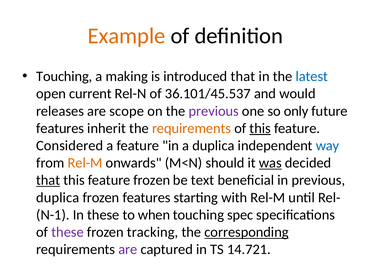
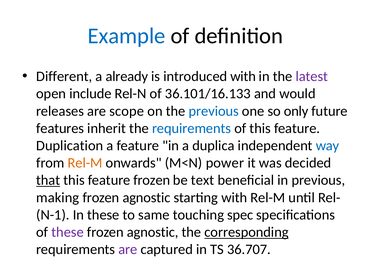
Example colour: orange -> blue (127, 36)
Touching: Touching -> Different (64, 76)
making: making -> already (127, 76)
introduced that: that -> with (243, 76)
latest colour: blue -> purple (312, 76)
current: current -> include (90, 94)
36.101/45.537: 36.101/45.537 -> 36.101/16.133 (208, 94)
previous colour: purple -> blue (214, 111)
requirements colour: orange -> blue (192, 128)
this underline: present -> none (260, 128)
Considered: Considered -> Duplication (70, 146)
should: should -> power (225, 163)
was underline: present -> none (270, 163)
duplica: duplica -> making (58, 198)
features: features -> agnostic (146, 198)
when: when -> same (154, 215)
tracking: tracking -> agnostic (153, 232)
14.721: 14.721 -> 36.707 (249, 250)
